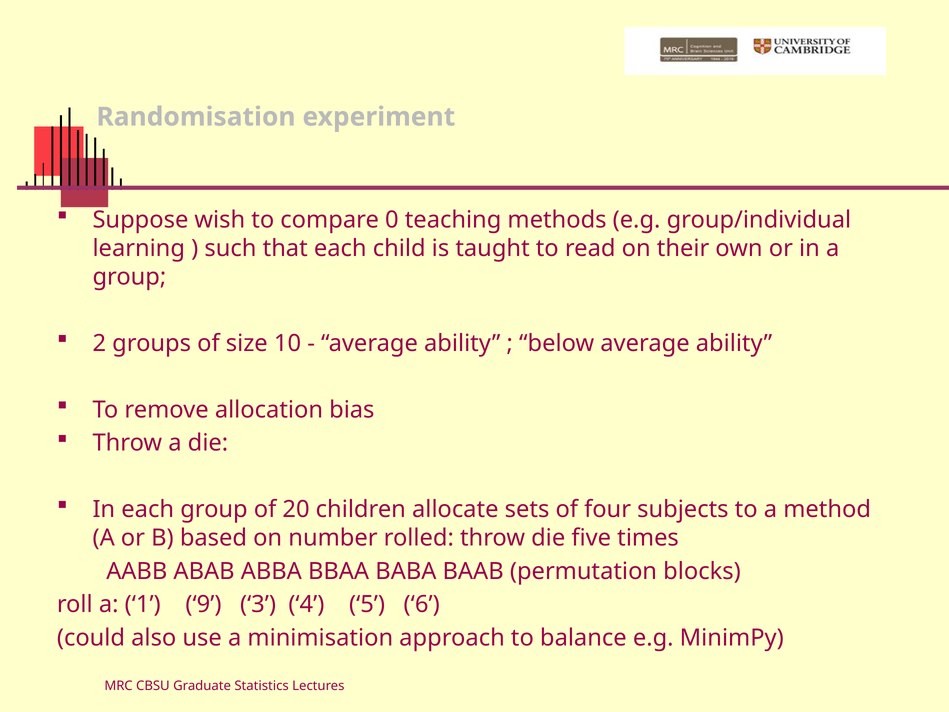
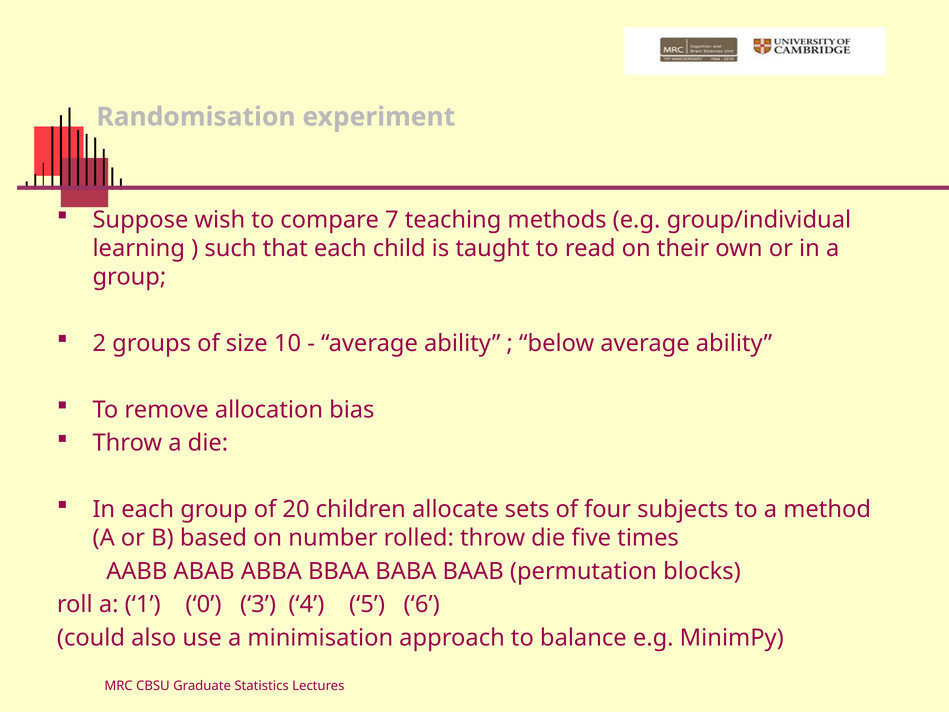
0: 0 -> 7 (392, 220)
9: 9 -> 0 (203, 604)
